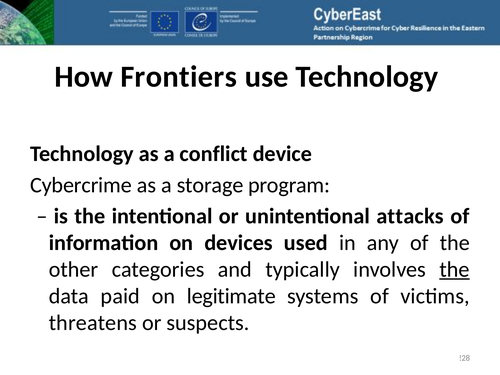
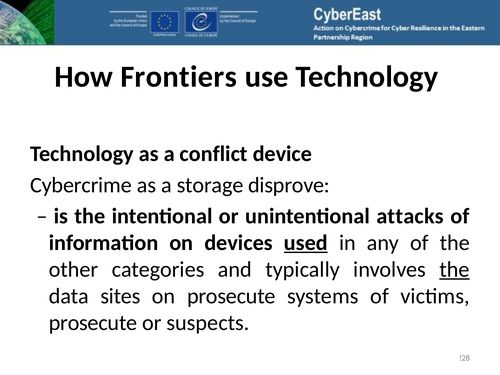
program: program -> disprove (289, 185)
used underline: none -> present (306, 243)
paid: paid -> sites (120, 296)
on legitimate: legitimate -> prosecute (231, 296)
threatens: threatens -> prosecute (93, 323)
